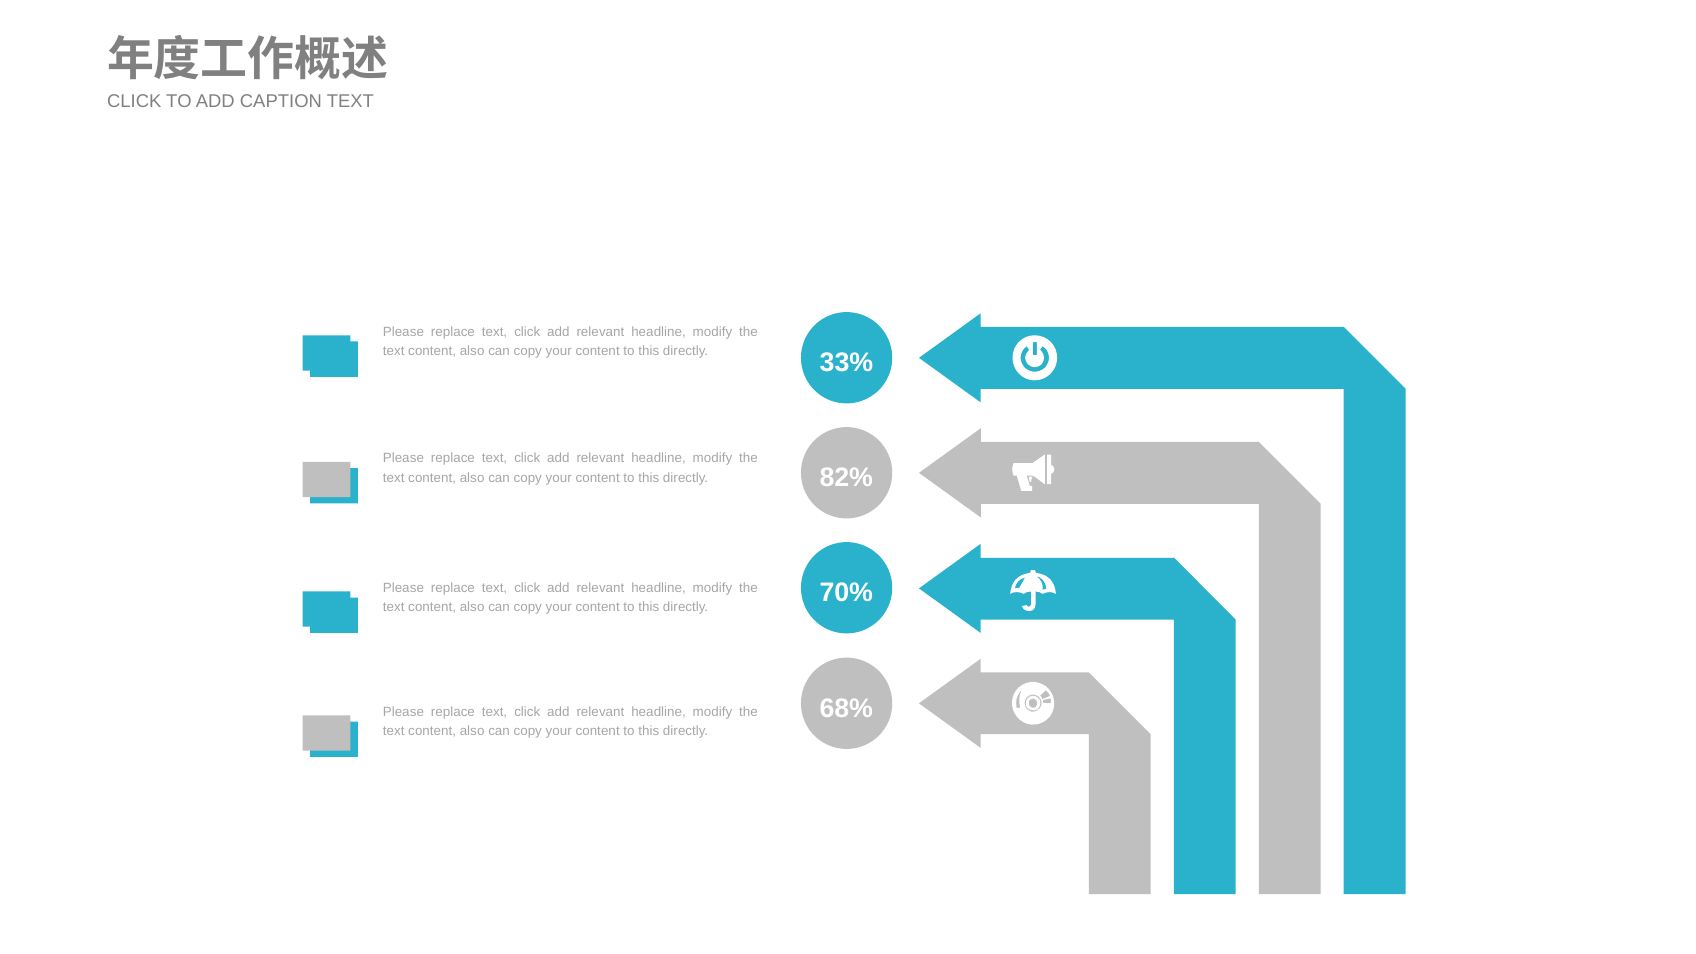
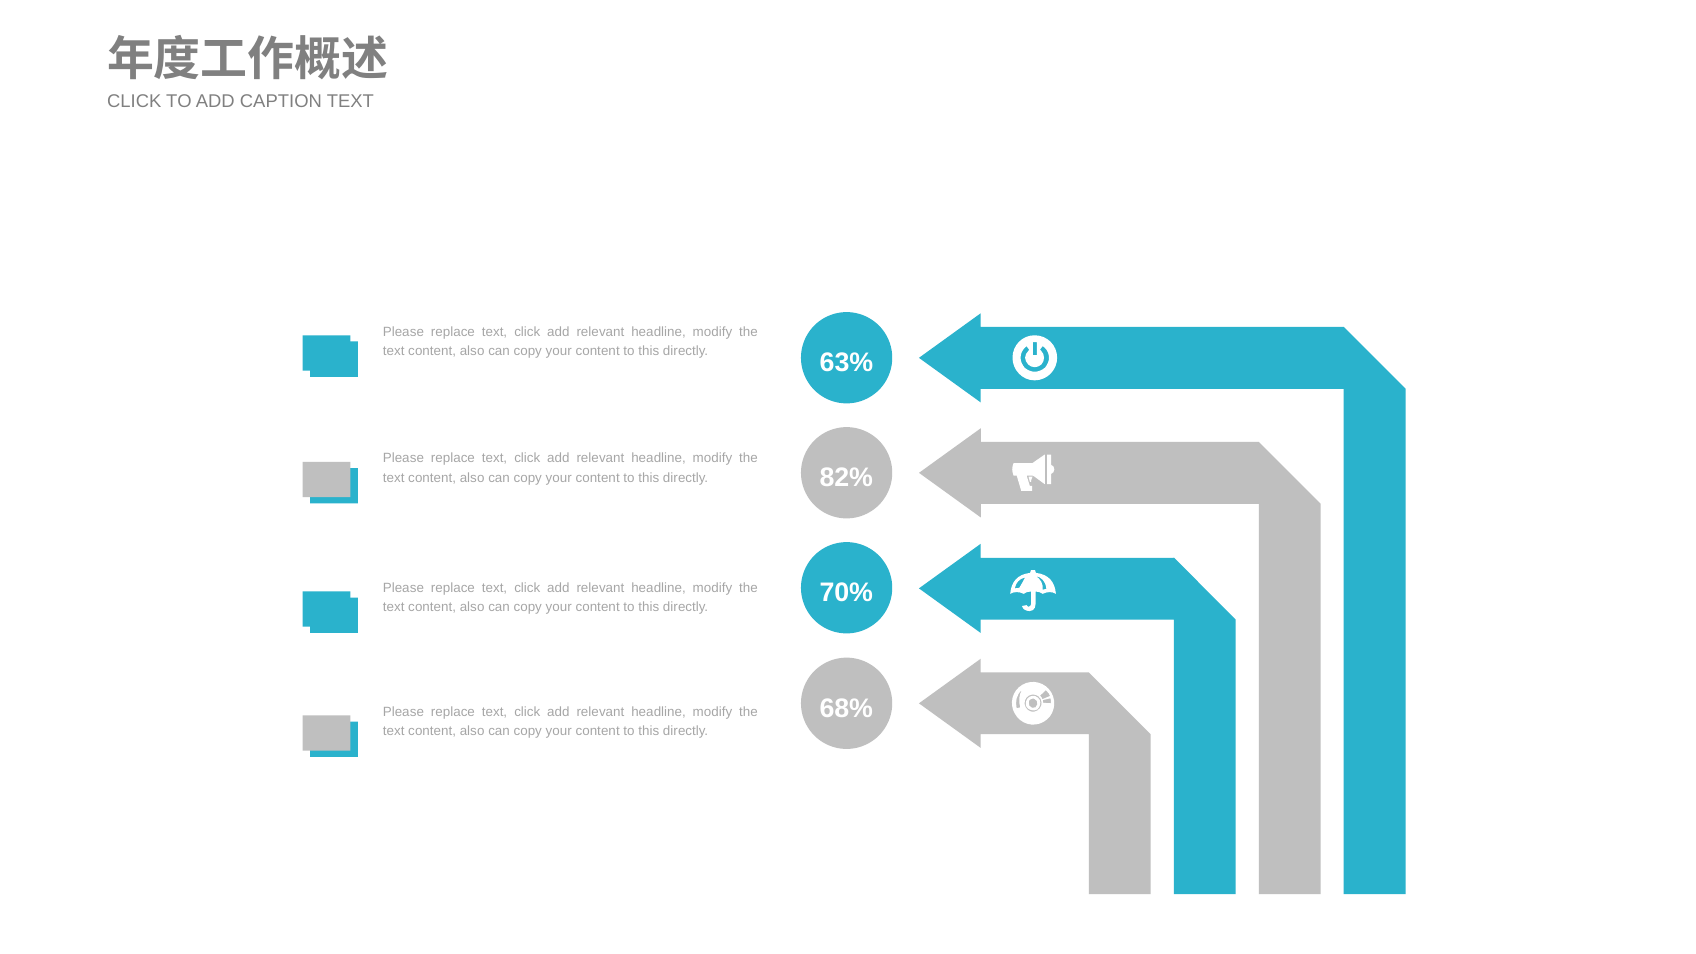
33%: 33% -> 63% (846, 363)
